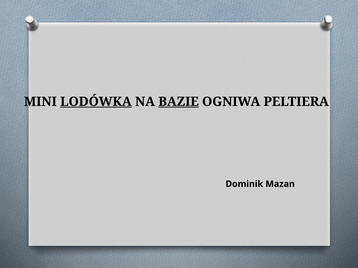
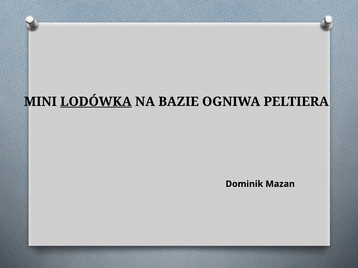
BAZIE underline: present -> none (179, 102)
